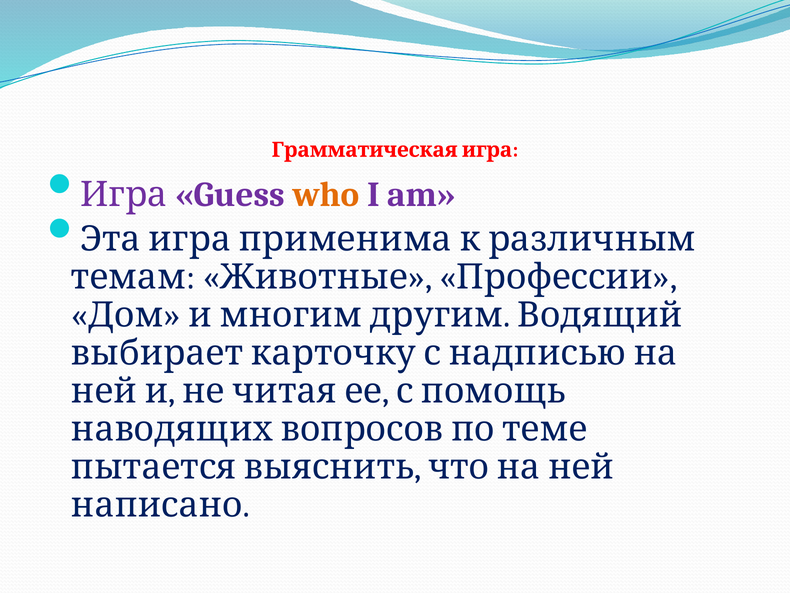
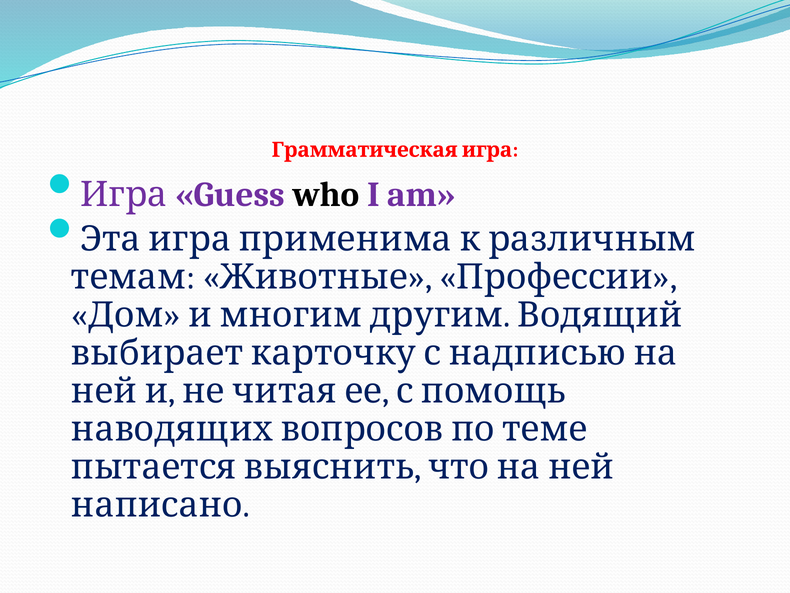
who colour: orange -> black (326, 195)
